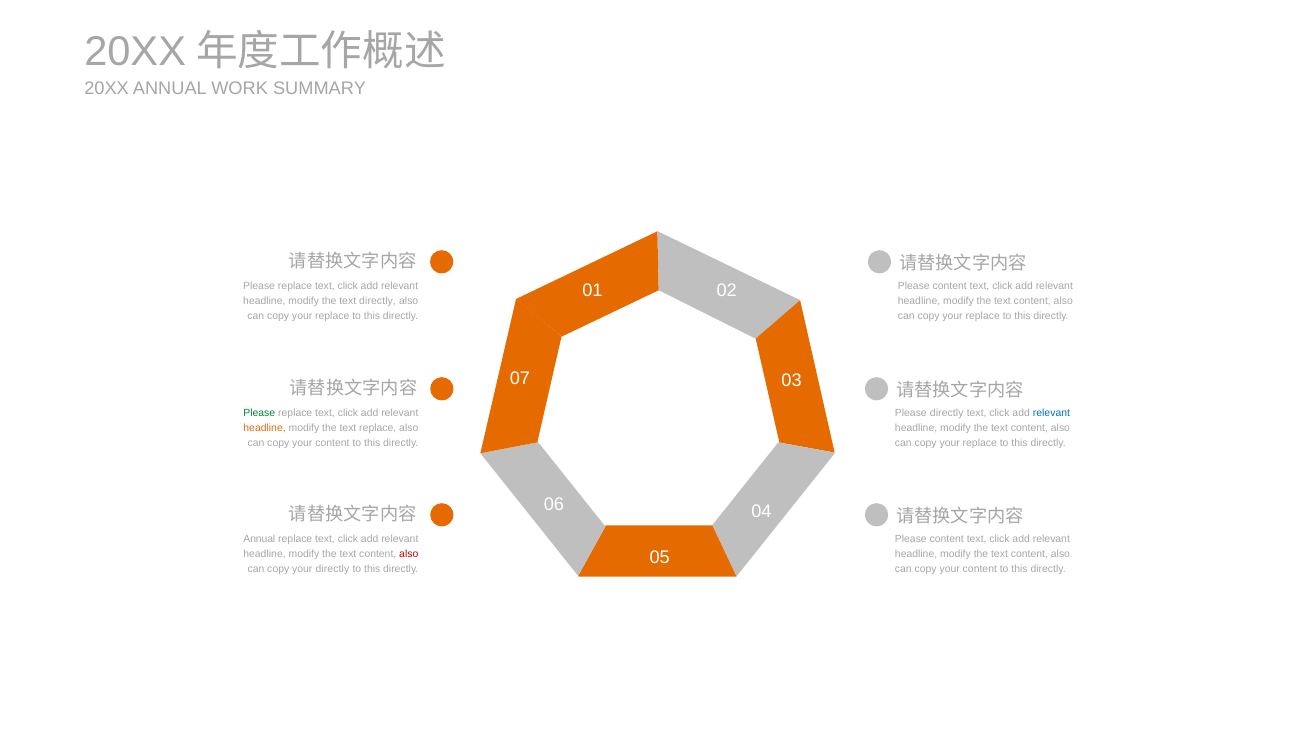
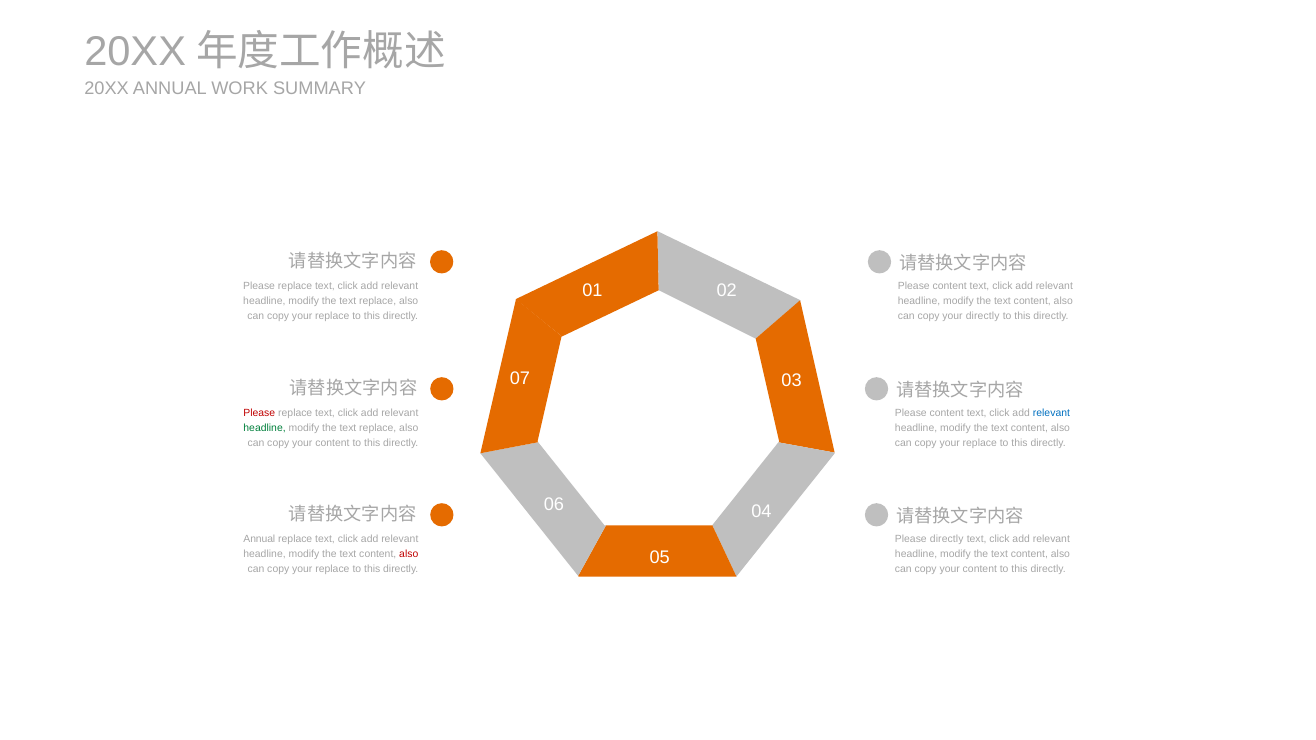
directly: directly -> replace (378, 301)
replace: replace -> directly (983, 316)
Please colour: green -> red (259, 413)
directly: directly -> content (947, 413)
headline colour: orange -> green (265, 428)
content: content -> directly (947, 539)
directly: directly -> replace (332, 569)
